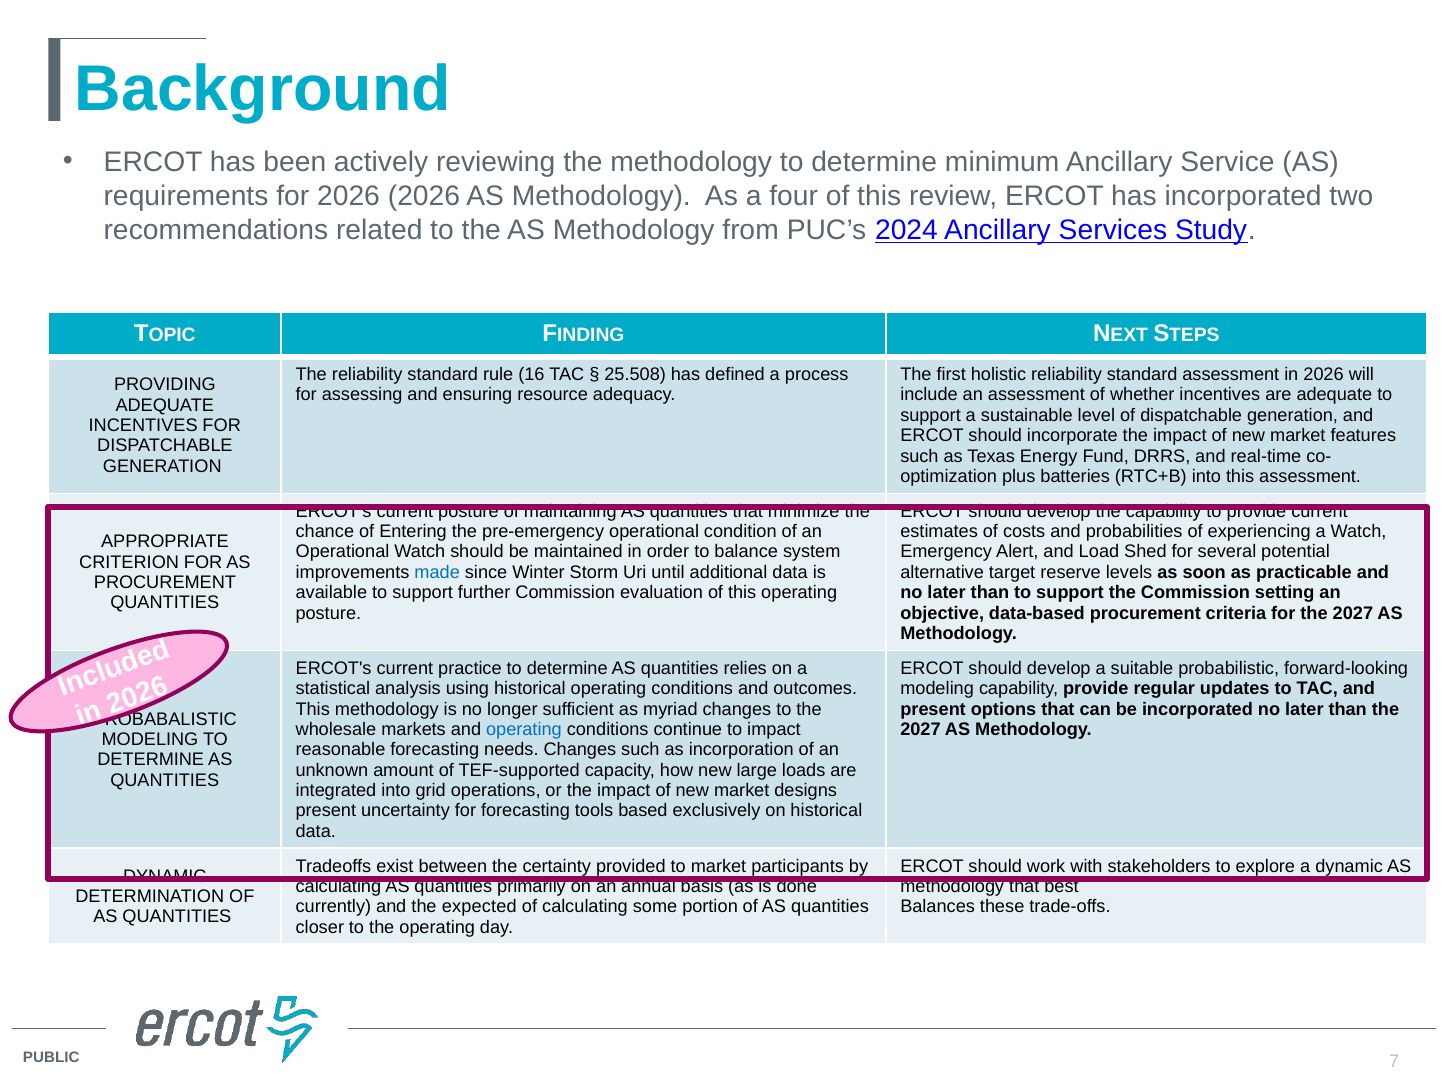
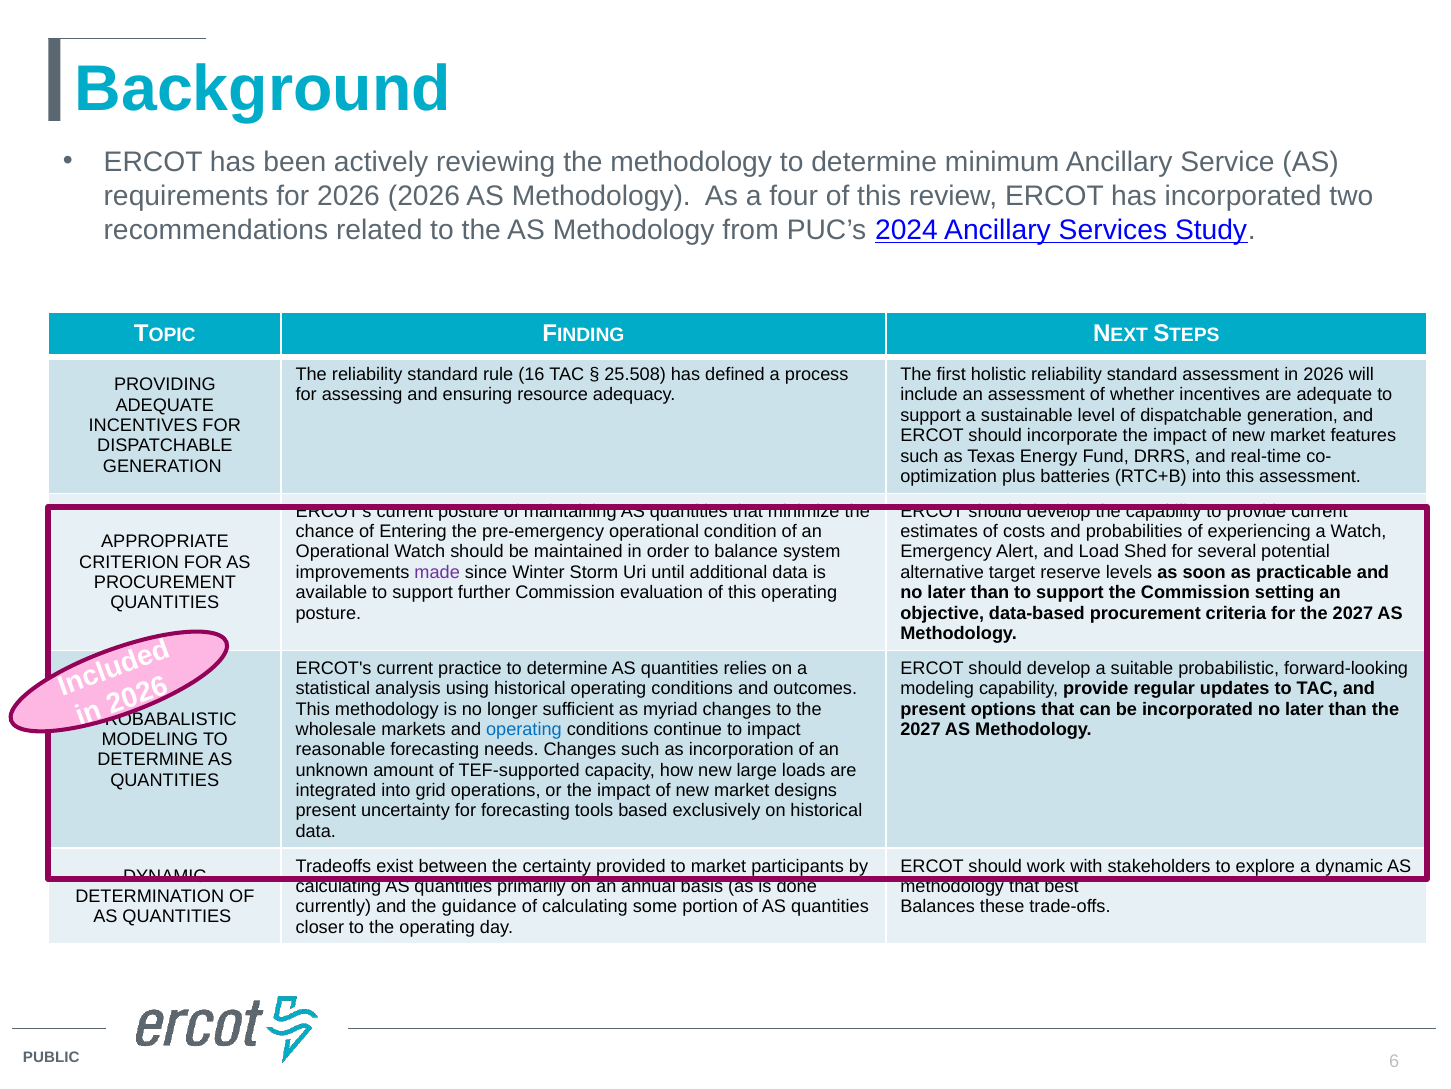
made colour: blue -> purple (437, 572)
expected: expected -> guidance (479, 906)
7: 7 -> 6 (1394, 1060)
